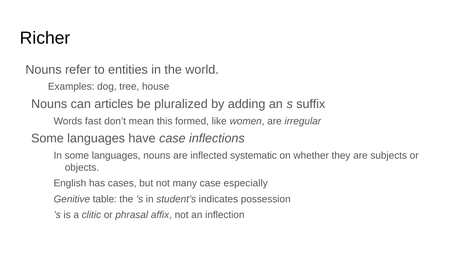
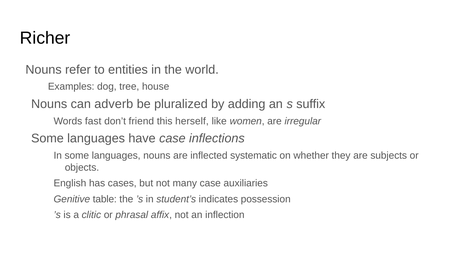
articles: articles -> adverb (114, 104)
mean: mean -> friend (141, 121)
formed: formed -> herself (192, 121)
especially: especially -> auxiliaries (246, 183)
